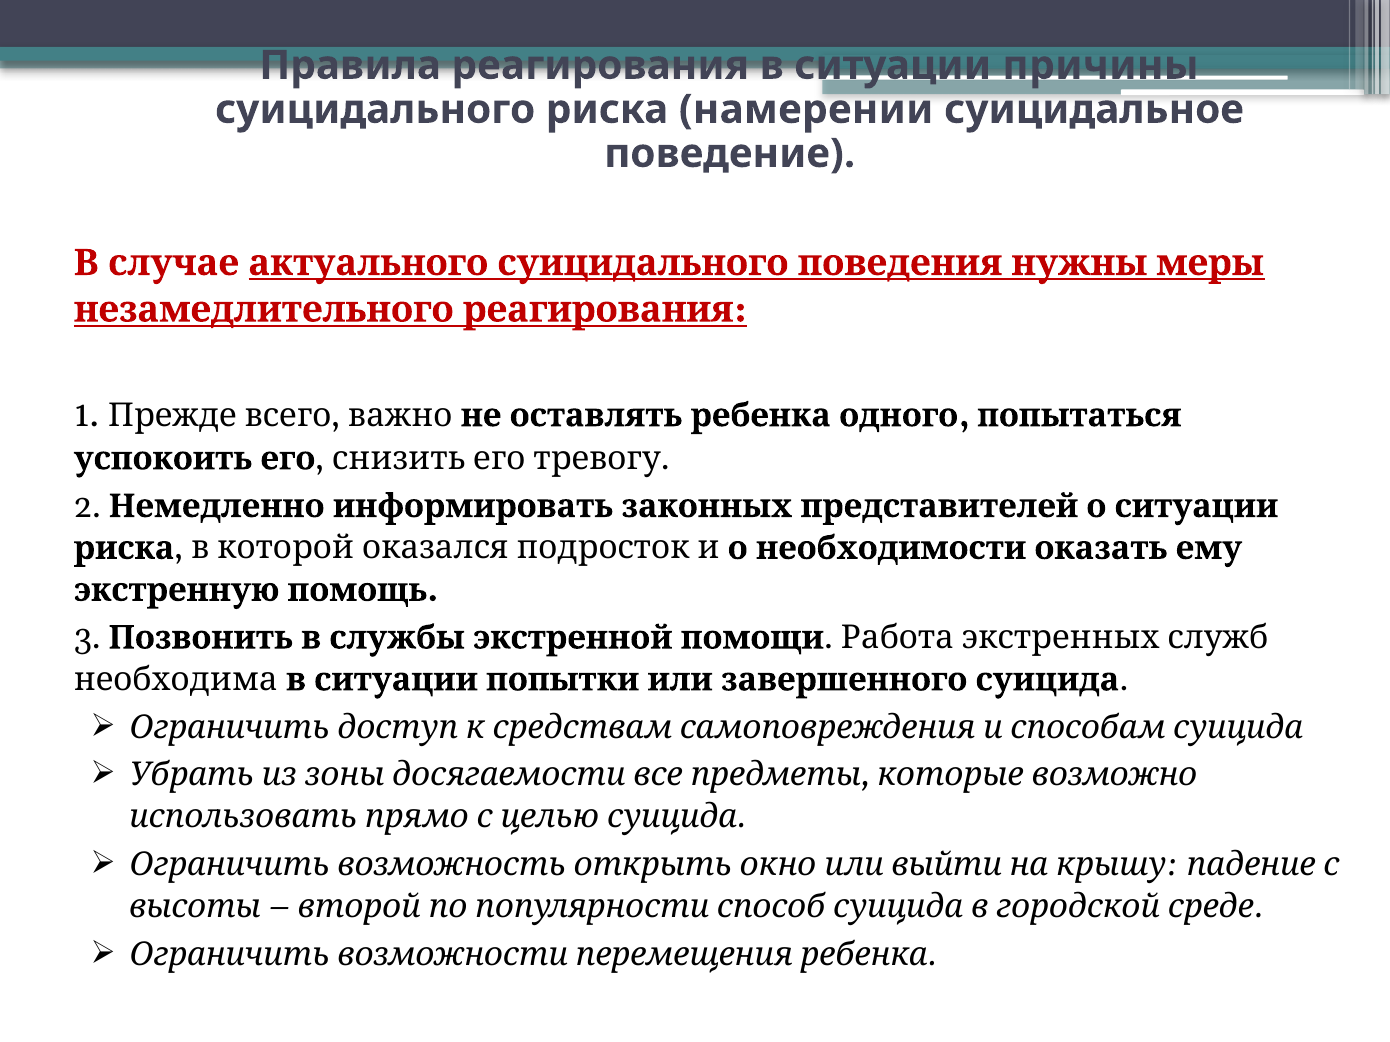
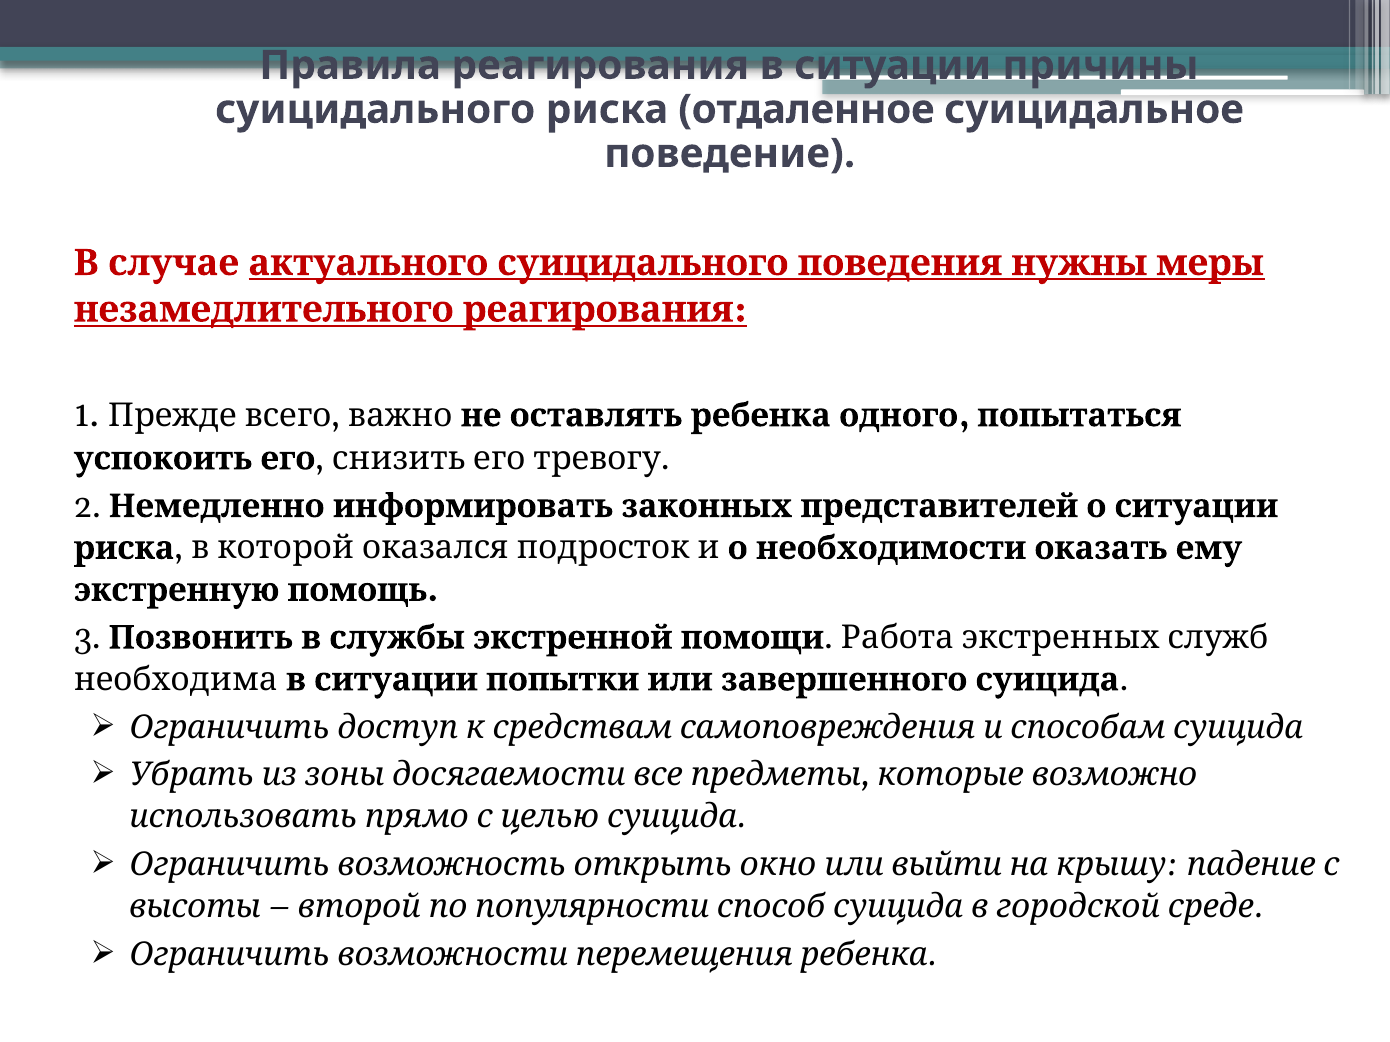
намерении: намерении -> отдаленное (806, 110)
